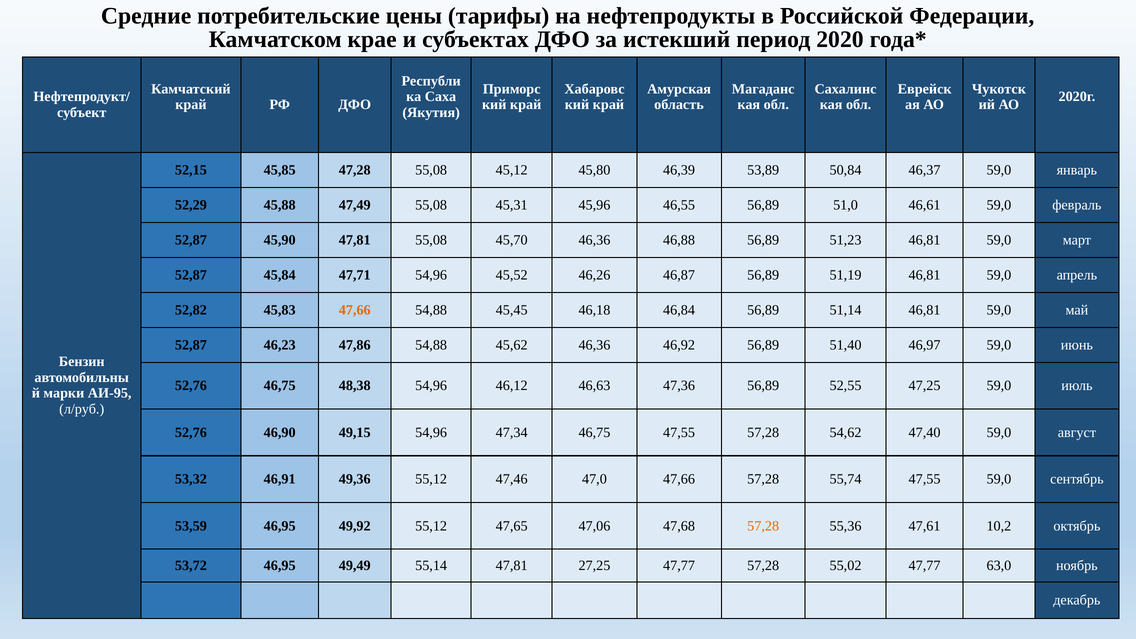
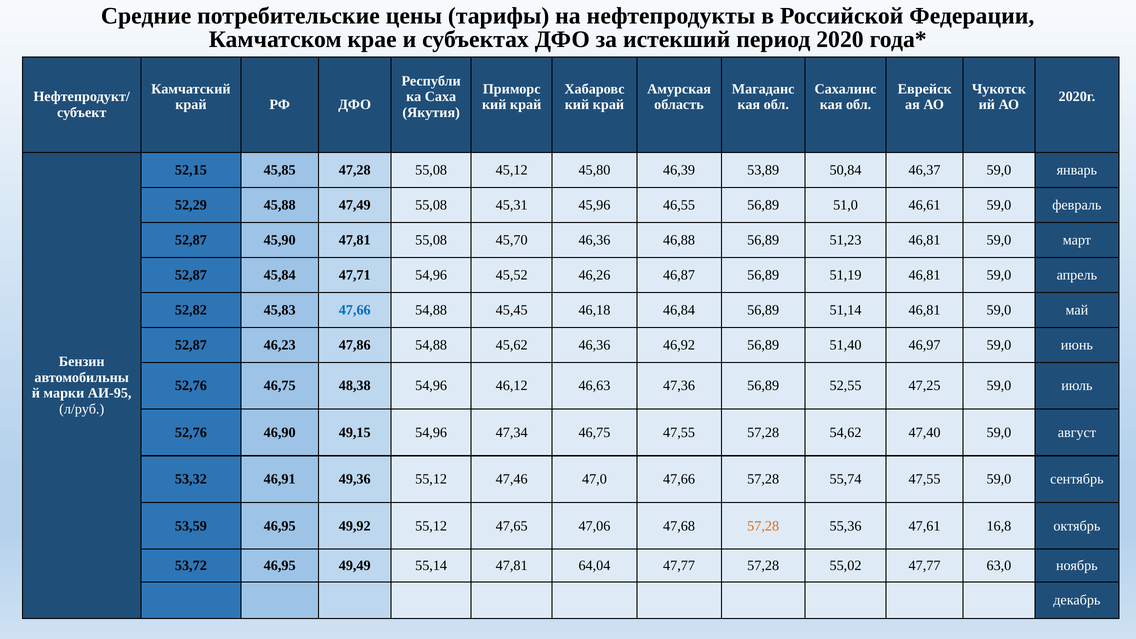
47,66 colour: orange -> blue (355, 310)
10,2: 10,2 -> 16,8 (999, 526)
27,25: 27,25 -> 64,04 (594, 566)
